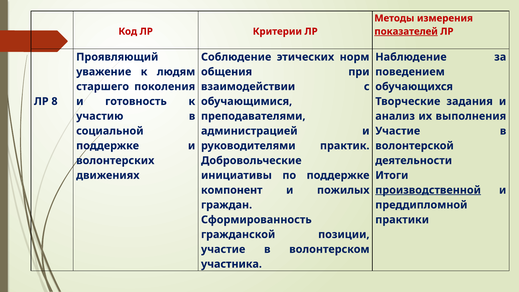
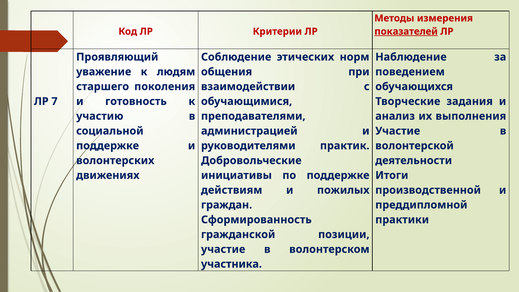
8: 8 -> 7 (54, 101)
компонент: компонент -> действиям (232, 190)
производственной underline: present -> none (428, 190)
